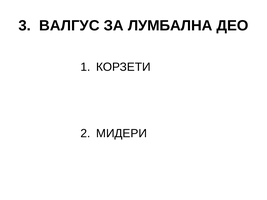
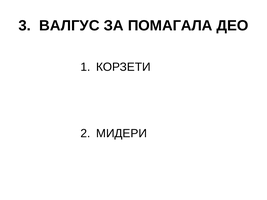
ЛУМБАЛНА: ЛУМБАЛНА -> ПОМАГАЛА (170, 26)
